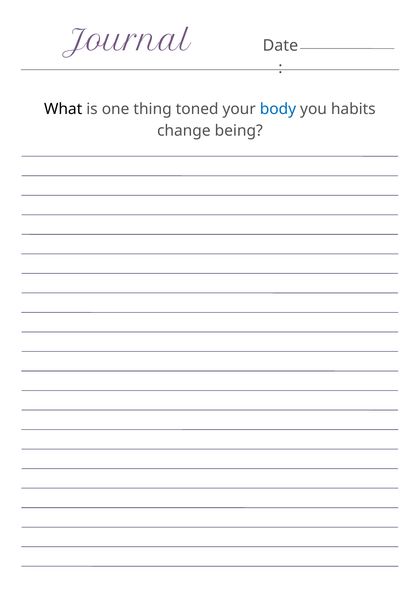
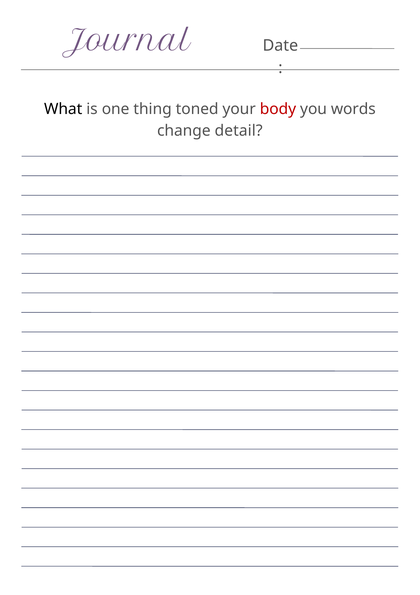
body colour: blue -> red (278, 109)
habits: habits -> words (353, 109)
being: being -> detail (239, 131)
